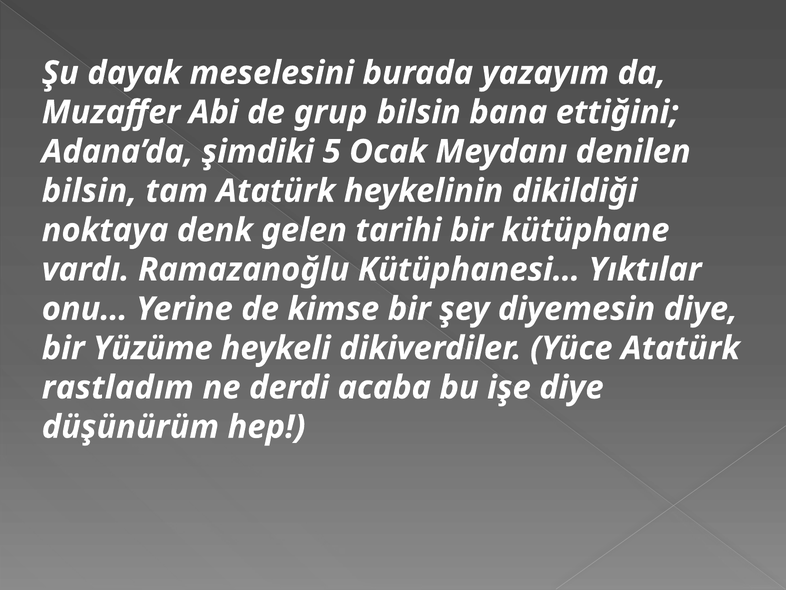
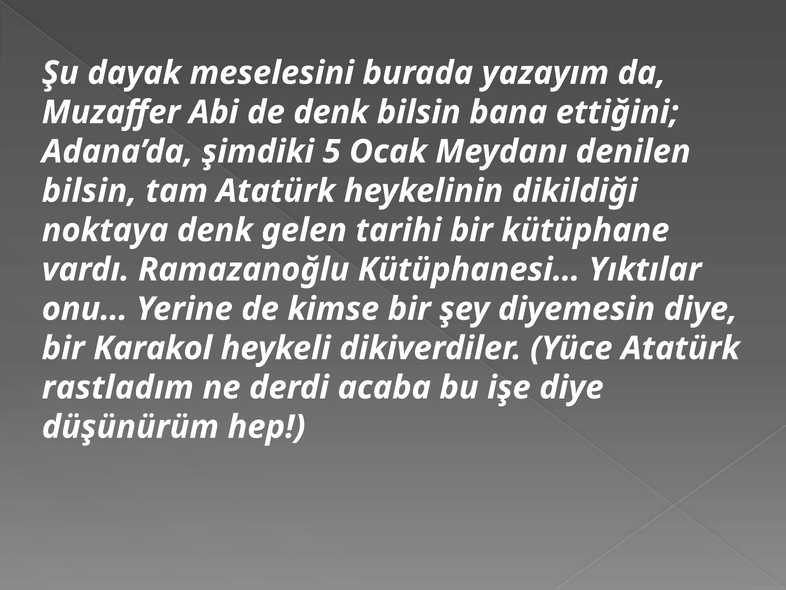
de grup: grup -> denk (331, 112)
Yüzüme: Yüzüme -> Karakol (153, 348)
